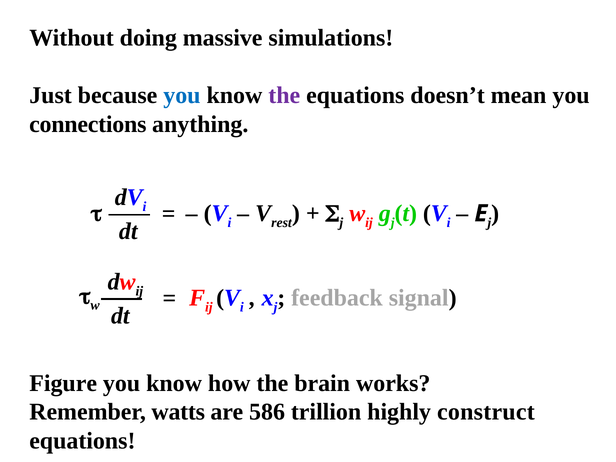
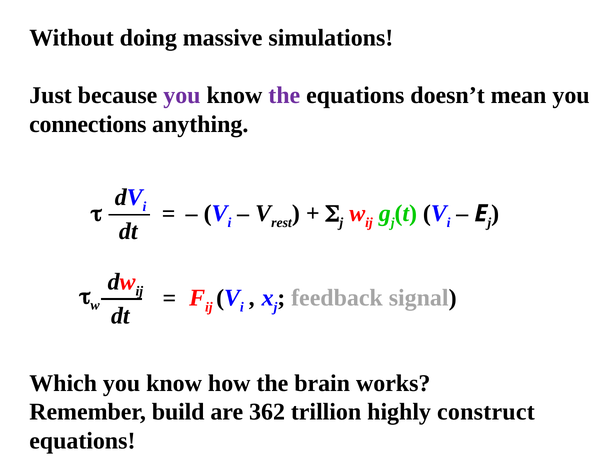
you colour: blue -> purple (182, 96)
Figure: Figure -> Which (63, 383)
watts: watts -> build (178, 412)
586: 586 -> 362 (267, 412)
